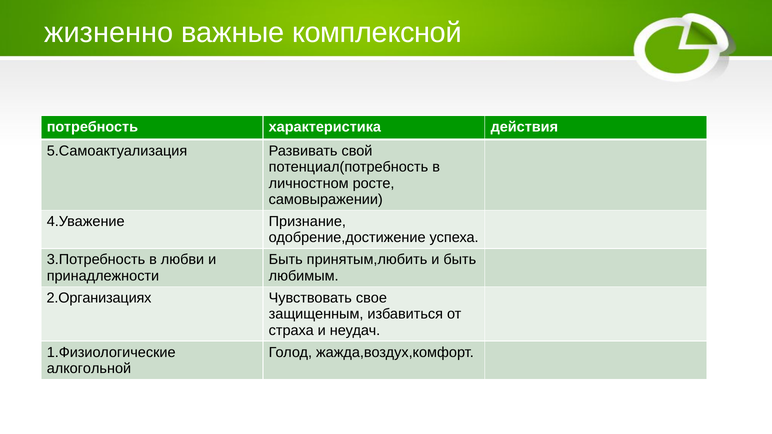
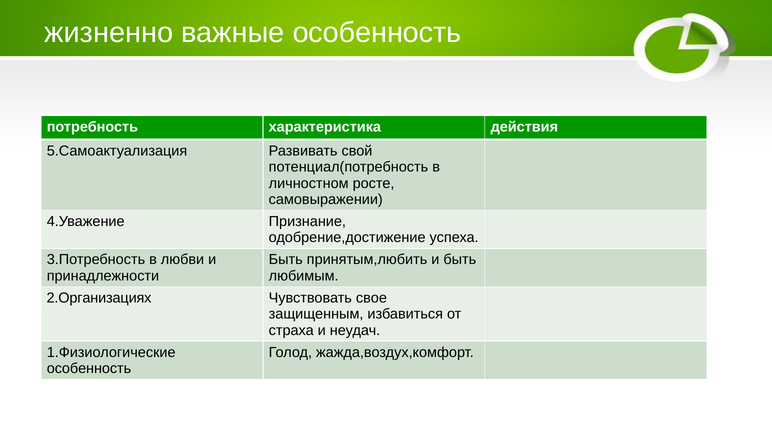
важные комплексной: комплексной -> особенность (377, 33)
алкогольной: алкогольной -> особенность (89, 369)
